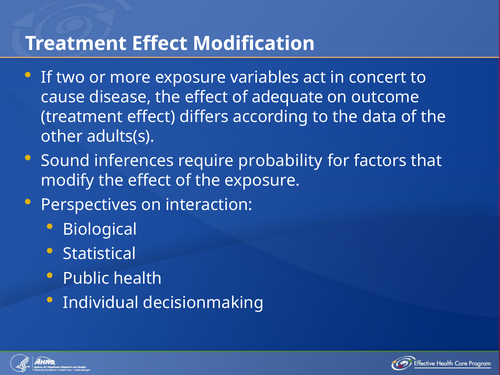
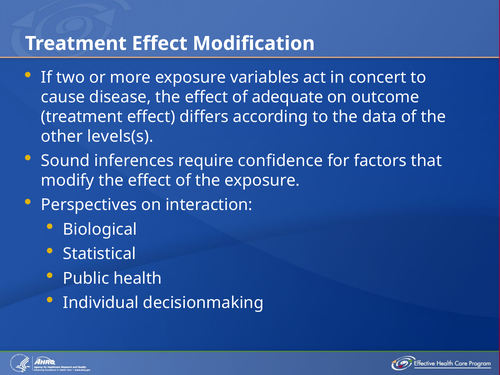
adults(s: adults(s -> levels(s (120, 136)
probability: probability -> confidence (280, 161)
